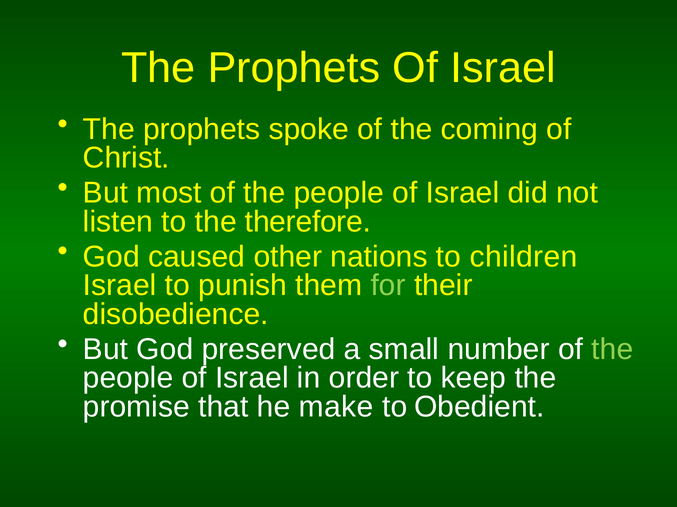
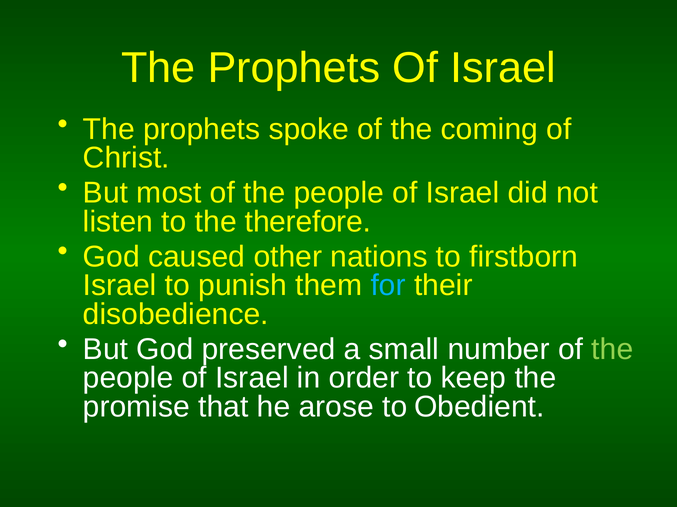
children: children -> firstborn (524, 257)
for colour: light green -> light blue (388, 286)
make: make -> arose (336, 407)
